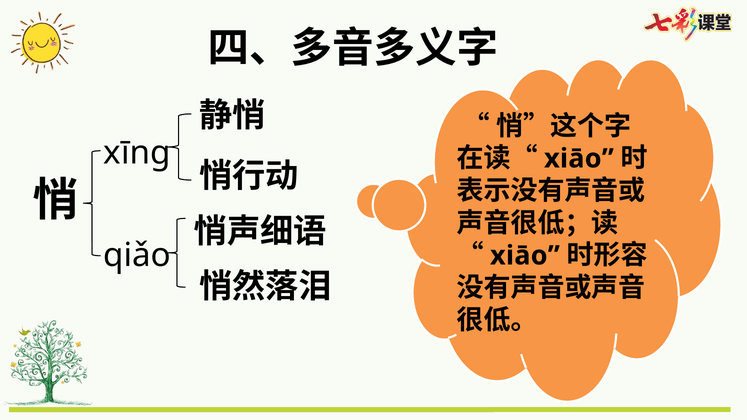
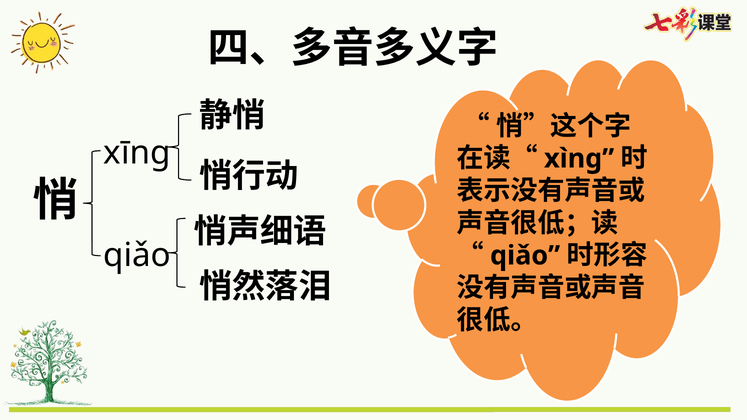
xiāo: xiāo -> xìng (579, 159)
xiāo: xiāo -> qiǎo (525, 256)
